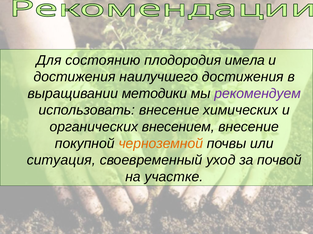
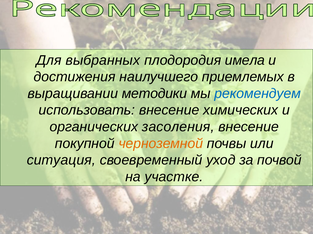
состоянию: состоянию -> выбранных (103, 60)
наилучшего достижения: достижения -> приемлемых (243, 77)
рекомендуем colour: purple -> blue (258, 94)
внесением: внесением -> засоления (178, 127)
